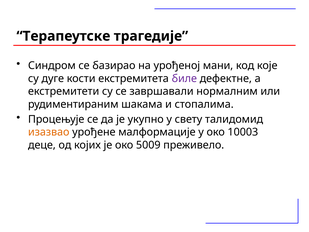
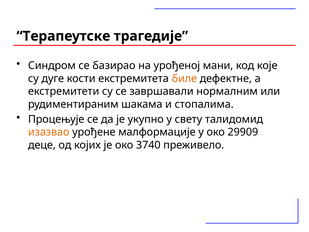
биле colour: purple -> orange (184, 78)
10003: 10003 -> 29909 (243, 132)
5009: 5009 -> 3740 (148, 145)
